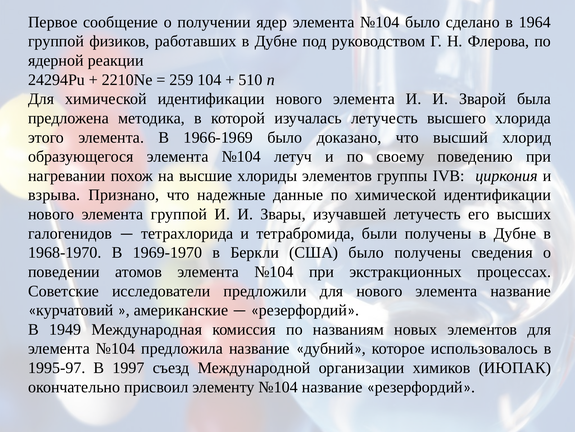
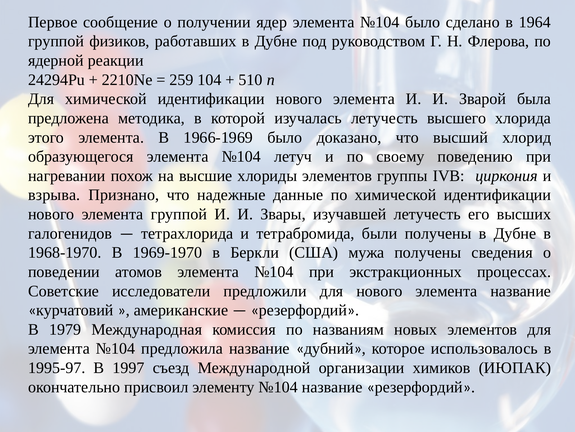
США было: было -> мужа (366, 252)
1949: 1949 -> 1979 (65, 329)
